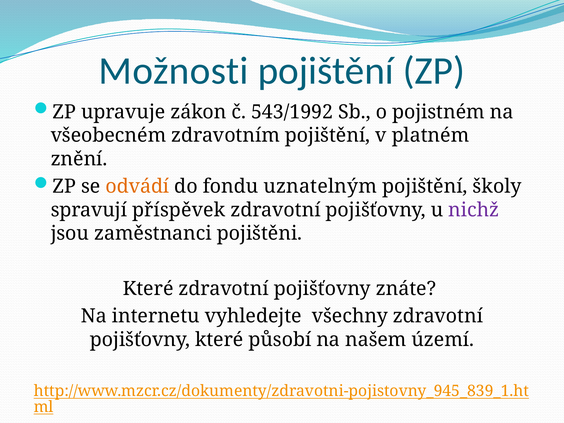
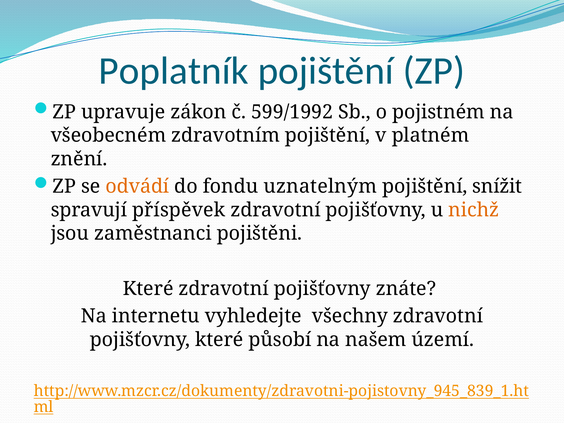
Možnosti: Možnosti -> Poplatník (174, 71)
543/1992: 543/1992 -> 599/1992 (292, 112)
školy: školy -> snížit (497, 186)
nichž colour: purple -> orange (474, 210)
